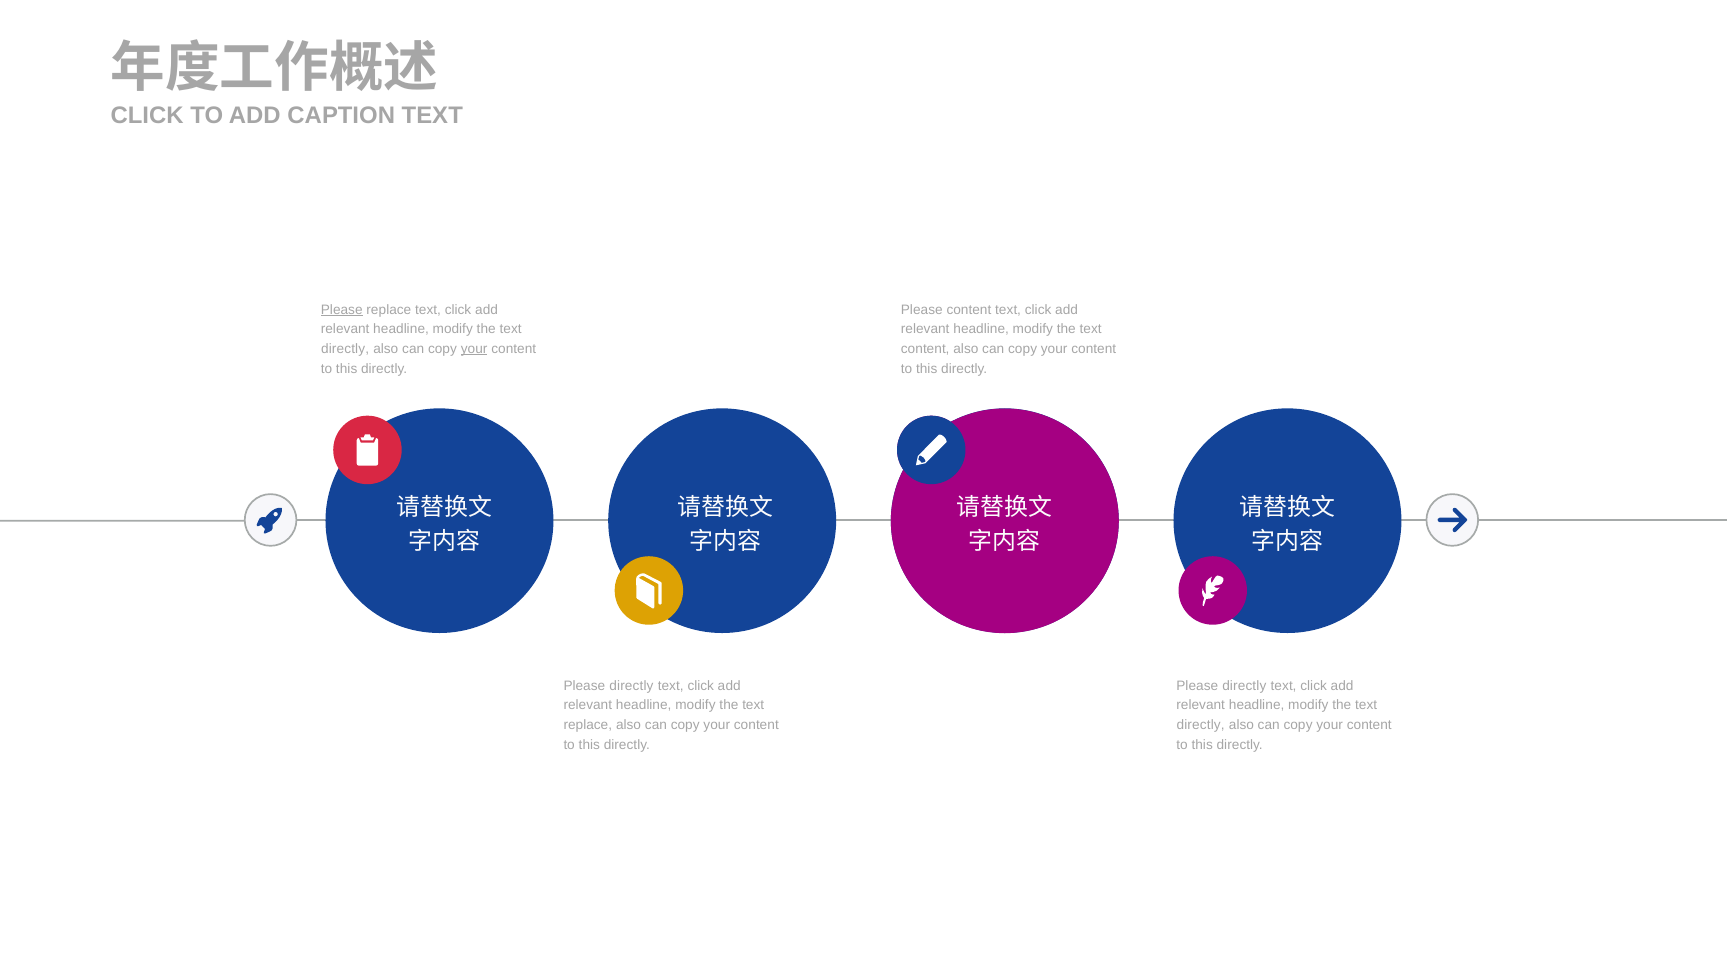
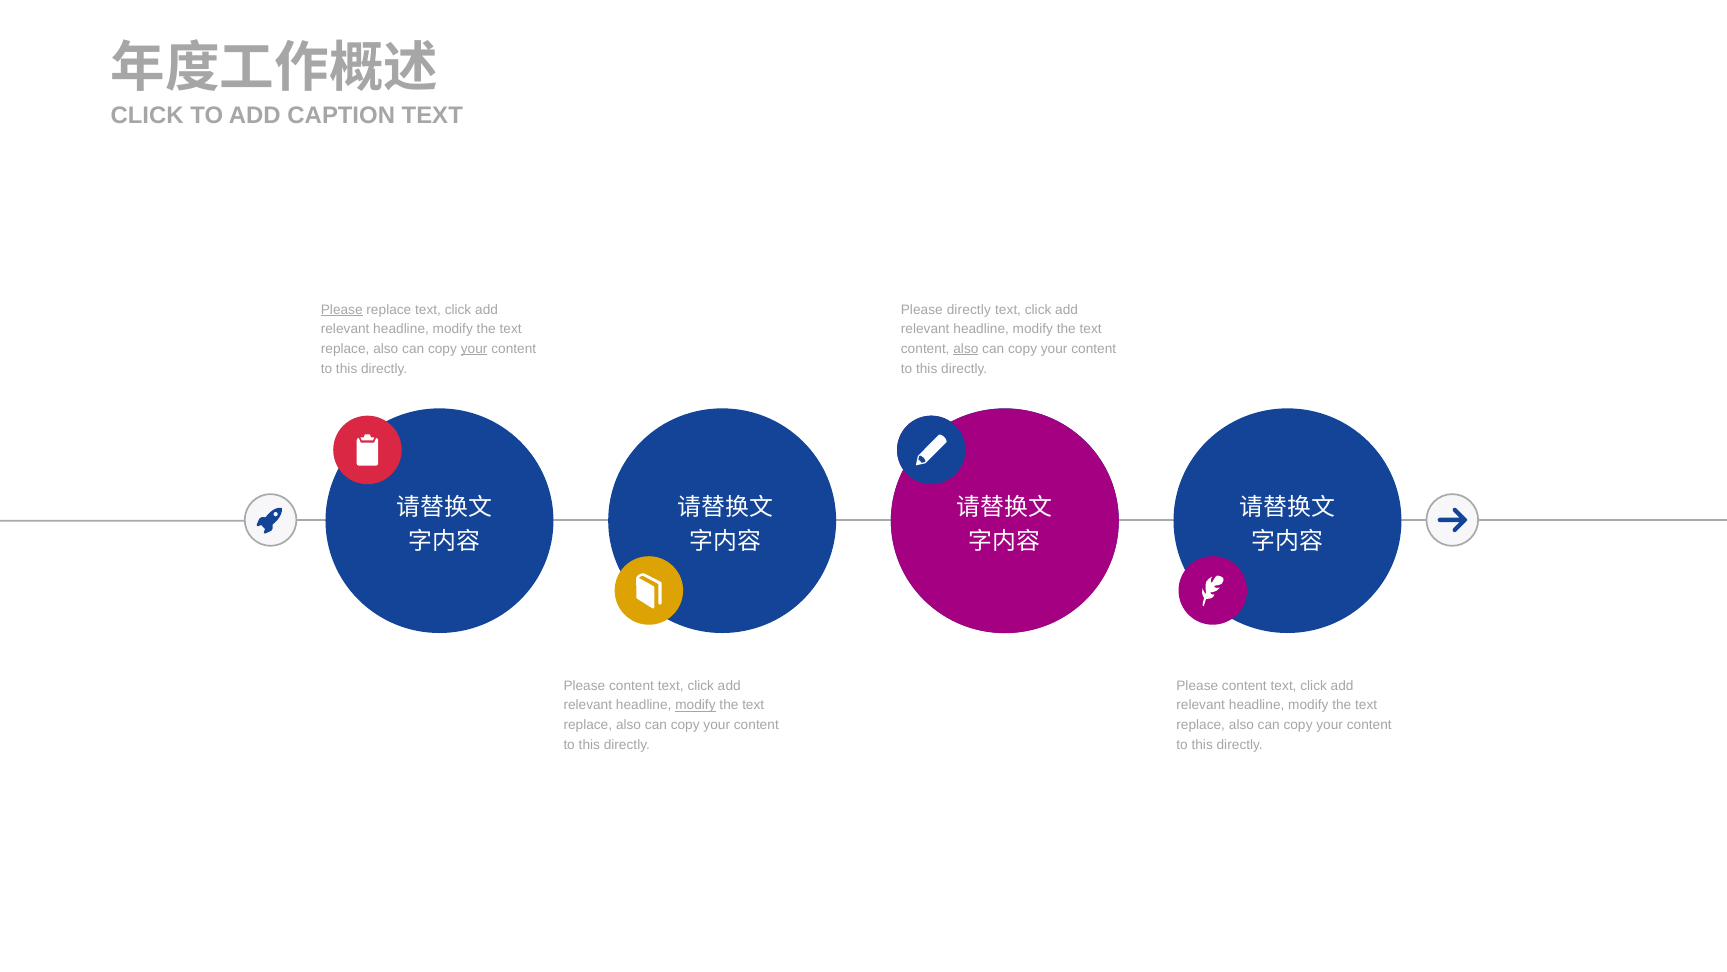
Please content: content -> directly (969, 310)
directly: directly -> replace (345, 349)
also underline: none -> present (966, 349)
directly: directly -> content (632, 685)
directly: directly -> content (1244, 685)
modify underline: none -> present (695, 705)
directly: directly -> replace (1201, 725)
